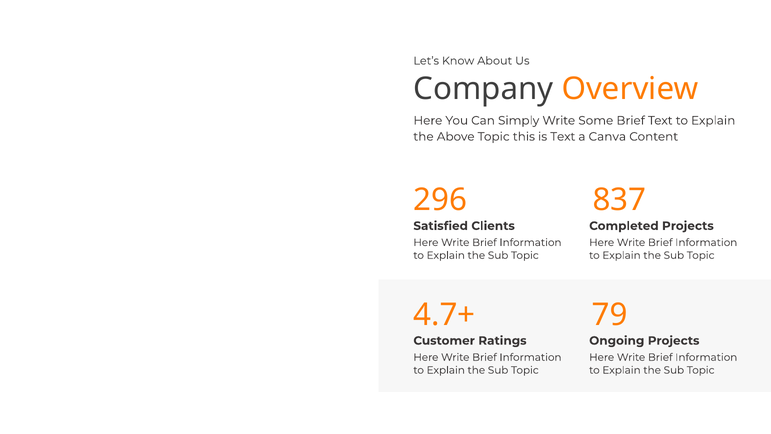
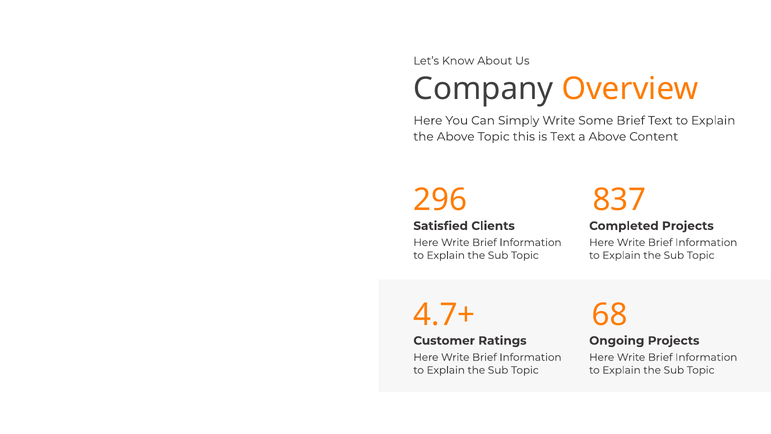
a Canva: Canva -> Above (607, 137)
79: 79 -> 68 (610, 315)
